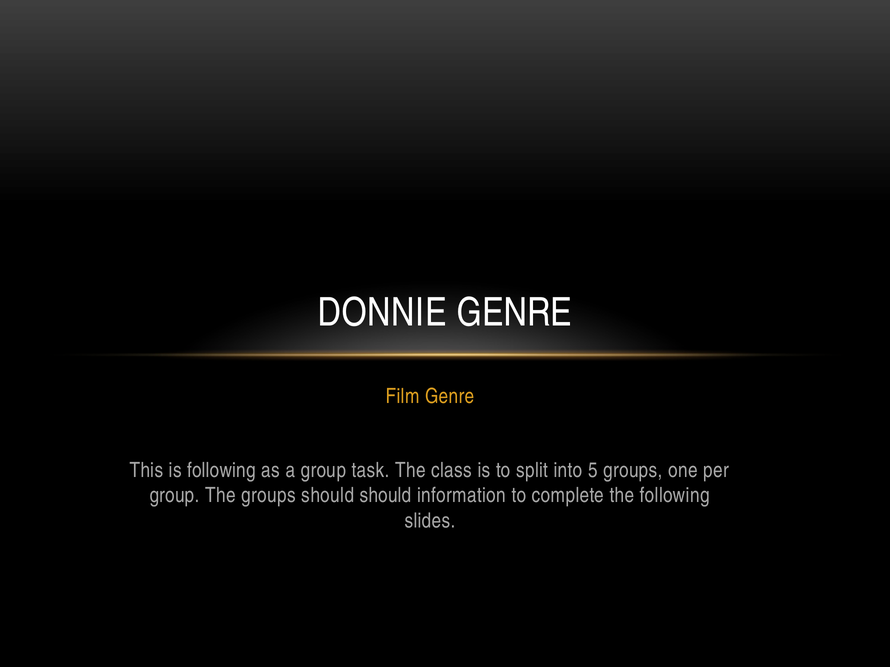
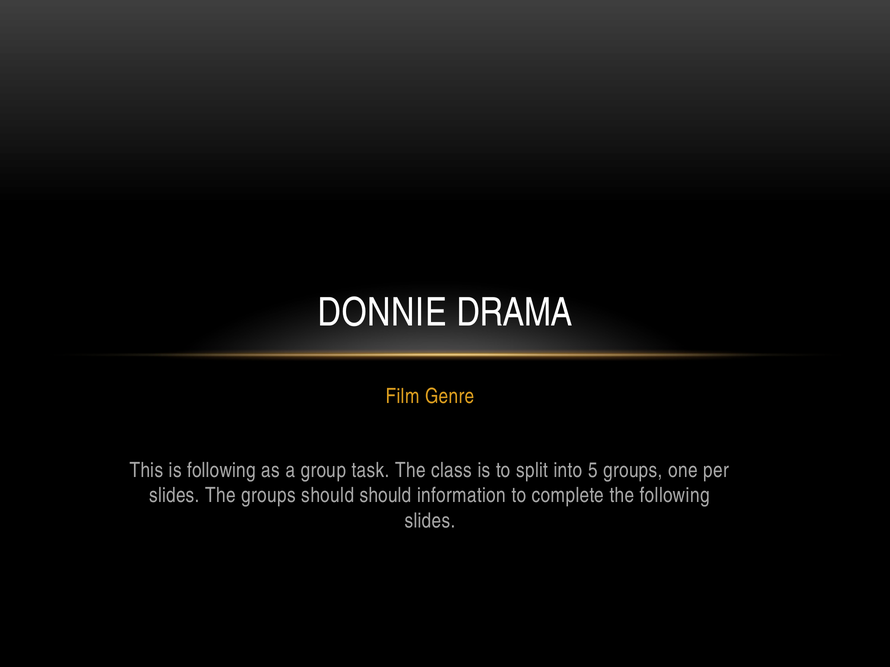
DONNIE GENRE: GENRE -> DRAMA (515, 313)
group: group -> slides (174, 496)
